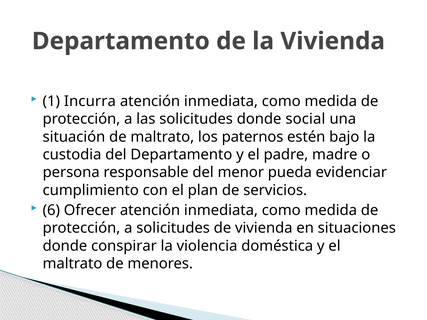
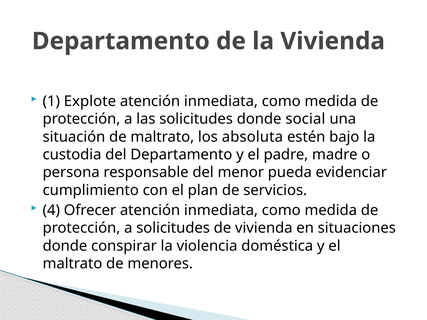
Incurra: Incurra -> Explote (90, 101)
paternos: paternos -> absoluta (252, 137)
6: 6 -> 4 (51, 210)
